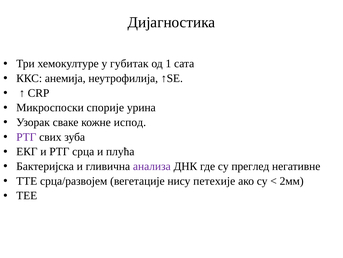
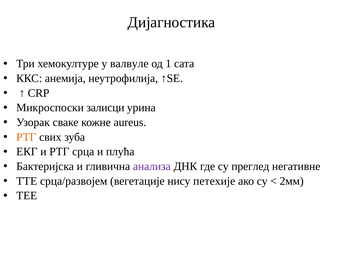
губитак: губитак -> валвуле (129, 64)
спорије: спорије -> залисци (105, 107)
испод: испод -> aureus (130, 122)
РТГ colour: purple -> orange (26, 137)
